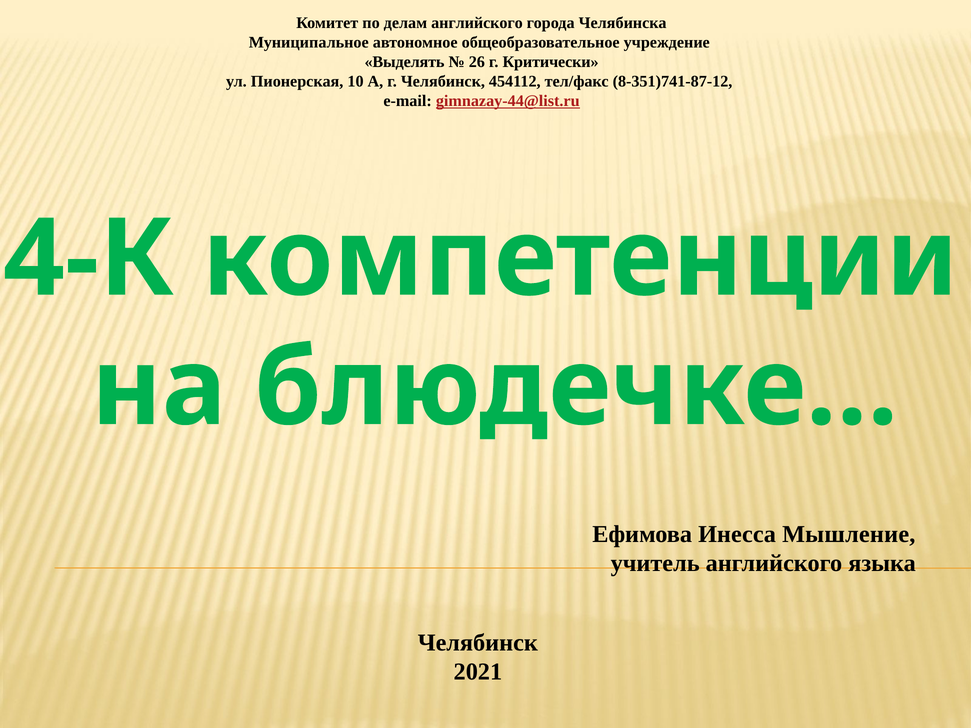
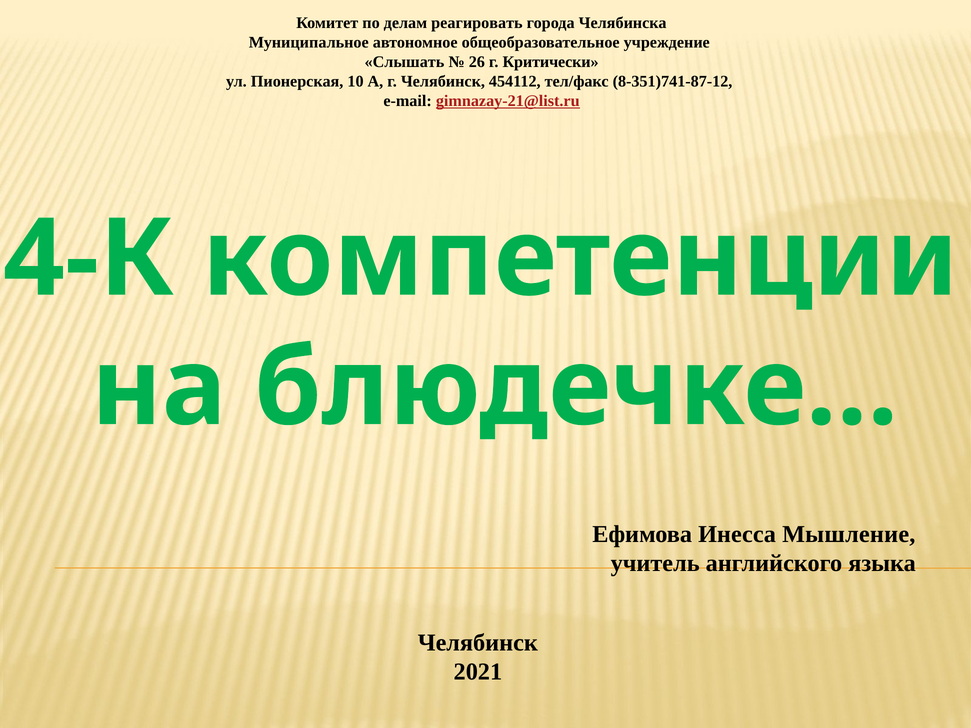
делам английского: английского -> реагировать (477, 23)
Выделять: Выделять -> Слышать (404, 62)
gimnazay-44@list.ru: gimnazay-44@list.ru -> gimnazay-21@list.ru (508, 101)
